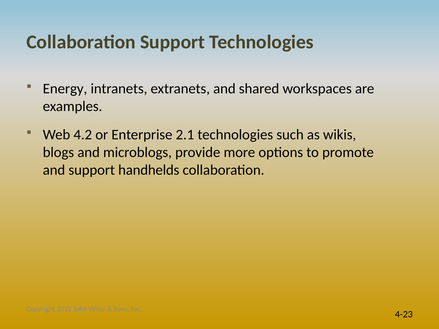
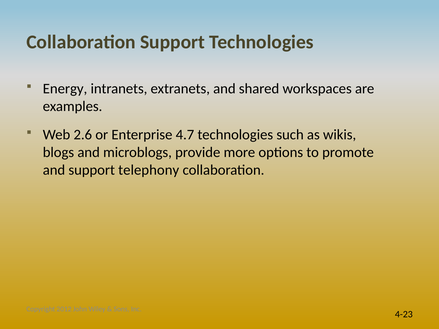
4.2: 4.2 -> 2.6 (83, 135)
2.1: 2.1 -> 4.7 (185, 135)
handhelds: handhelds -> telephony (149, 170)
